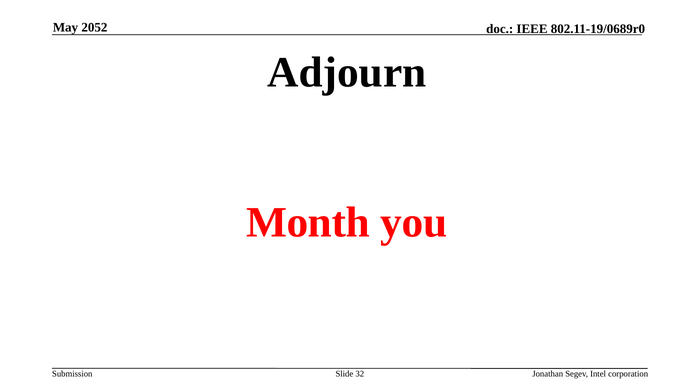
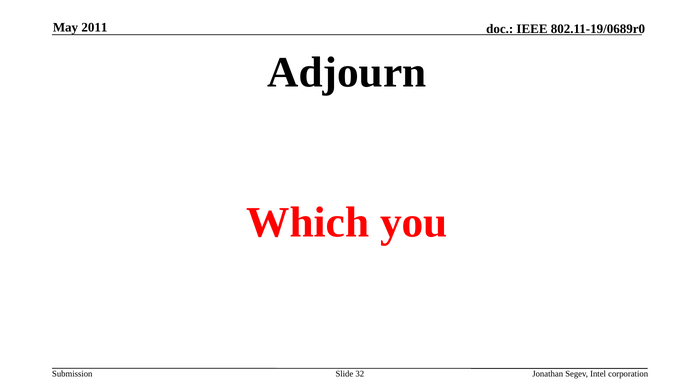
2052: 2052 -> 2011 (94, 28)
Month: Month -> Which (308, 223)
